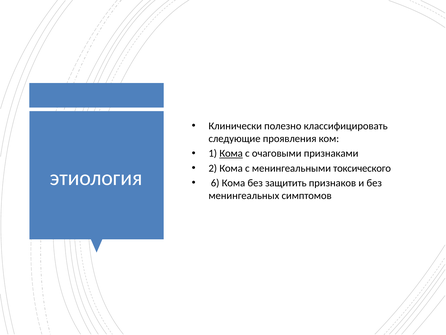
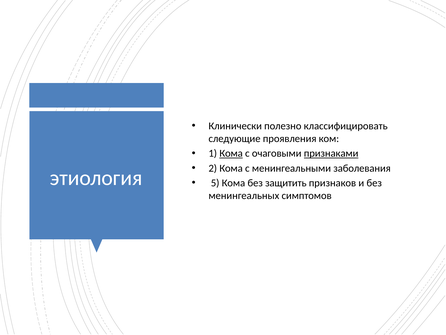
признаками underline: none -> present (331, 153)
токсического: токсического -> заболевания (362, 168)
6: 6 -> 5 (215, 183)
